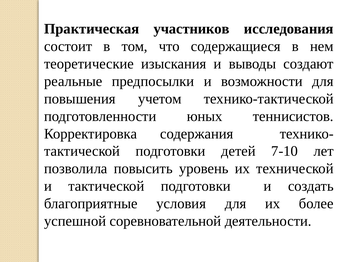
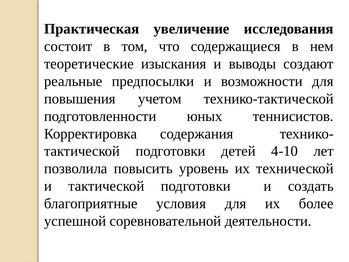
участников: участников -> увеличение (192, 29)
7-10: 7-10 -> 4-10 (285, 151)
